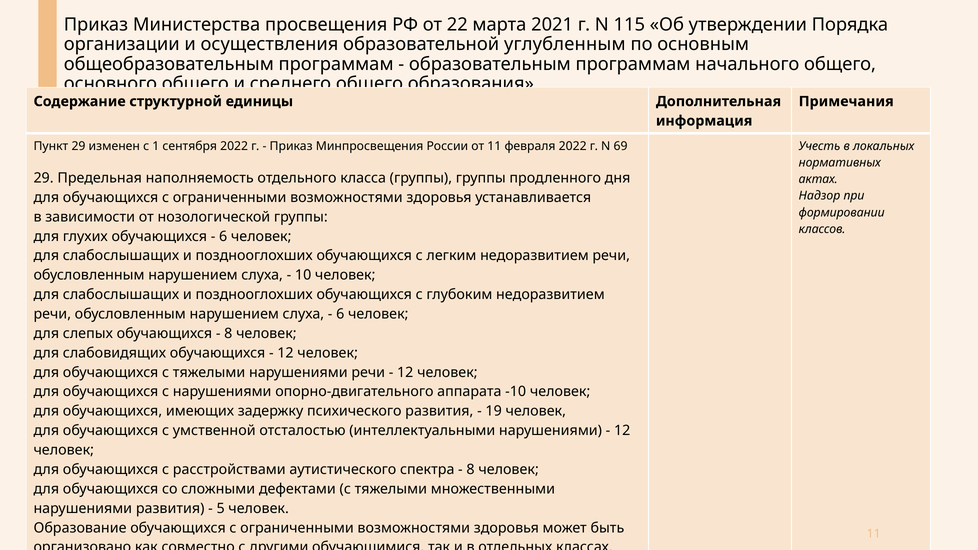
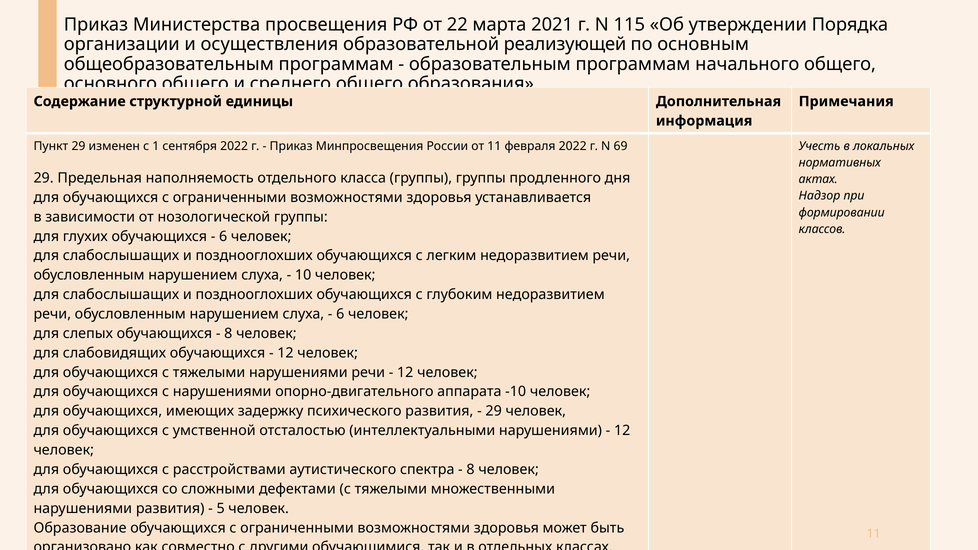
углубленным: углубленным -> реализующей (565, 44)
19: 19 -> 29 (494, 411)
